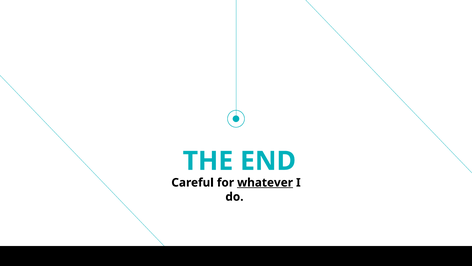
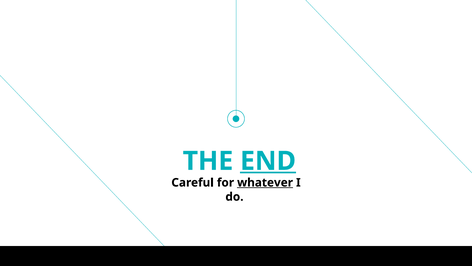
END underline: none -> present (268, 161)
